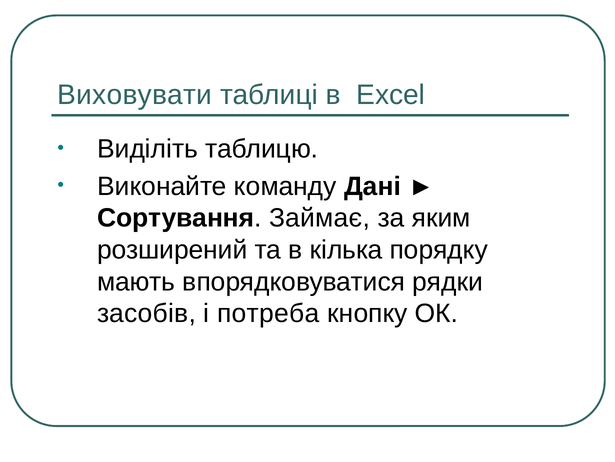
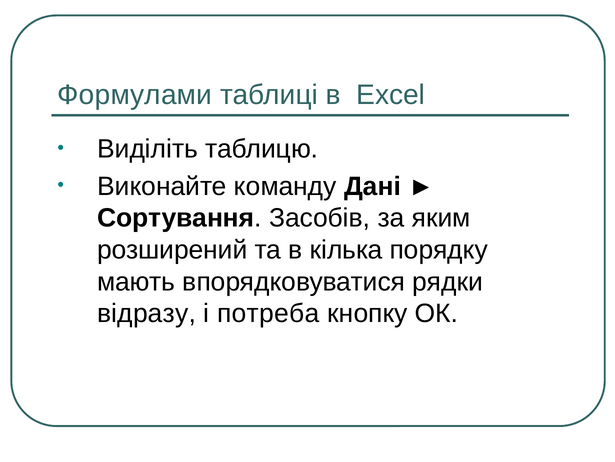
Виховувати: Виховувати -> Формулами (135, 95)
Займає: Займає -> Засобів (320, 218)
засобів: засобів -> відразу (147, 313)
